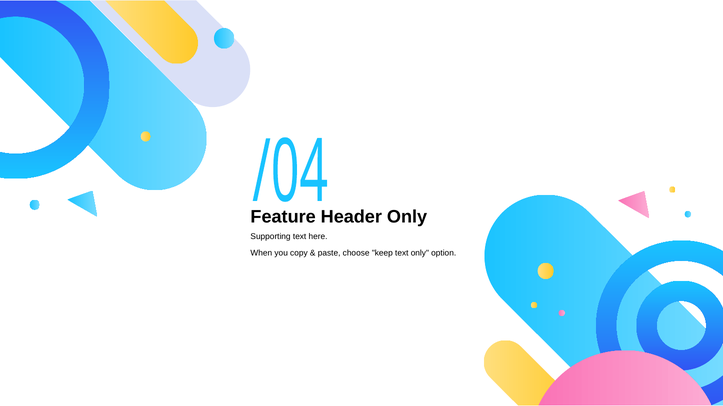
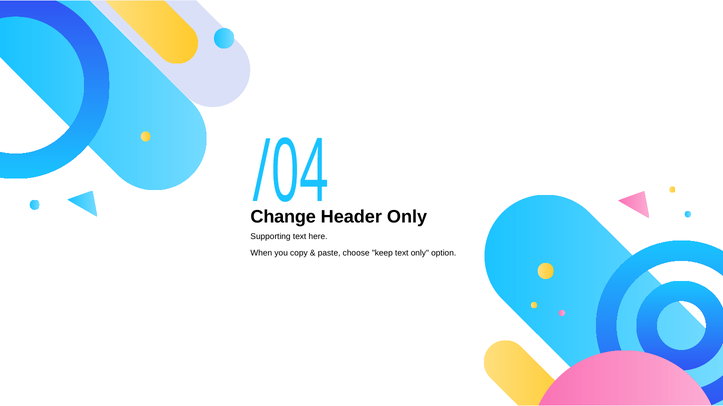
Feature: Feature -> Change (283, 217)
